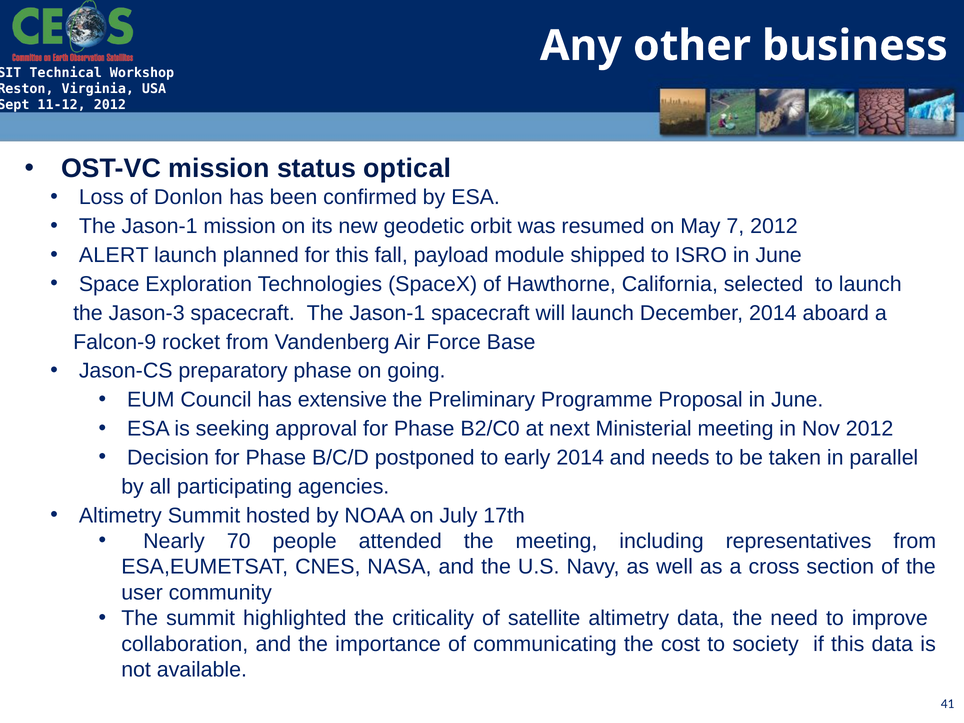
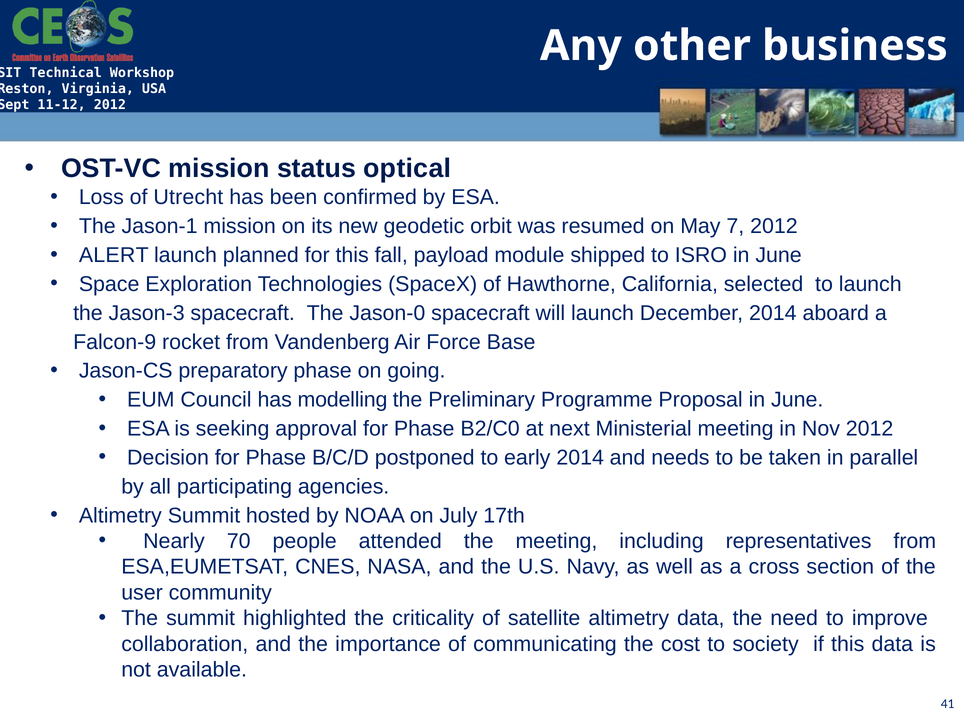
Donlon: Donlon -> Utrecht (188, 197)
spacecraft The Jason-1: Jason-1 -> Jason-0 (387, 313)
extensive: extensive -> modelling (342, 400)
